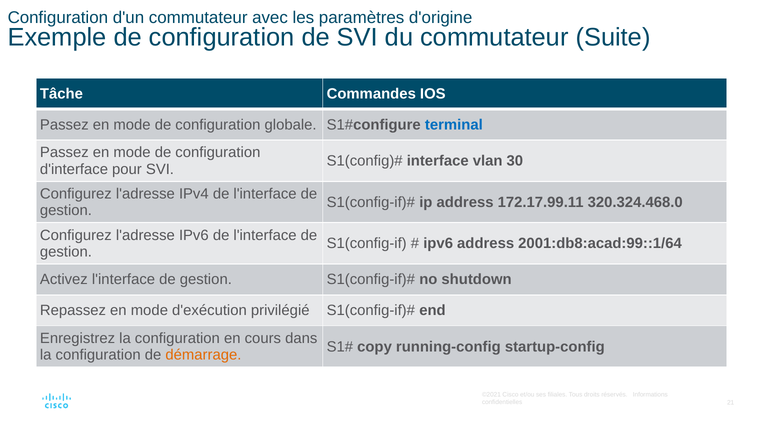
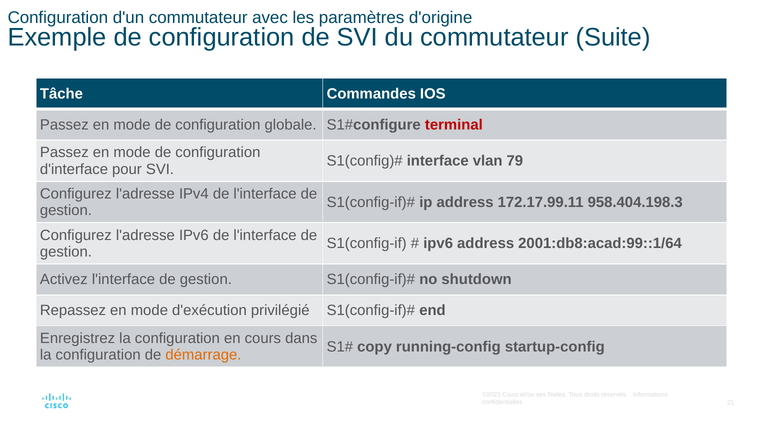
terminal colour: blue -> red (454, 125)
30: 30 -> 79 (515, 161)
320.324.468.0: 320.324.468.0 -> 958.404.198.3 (635, 202)
